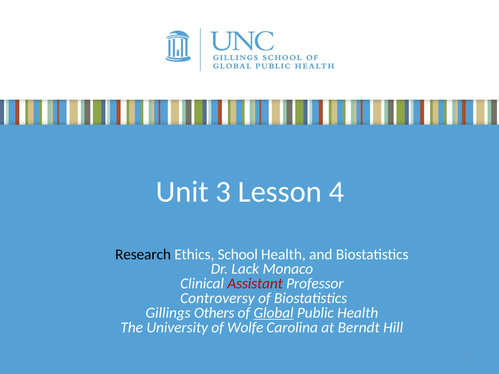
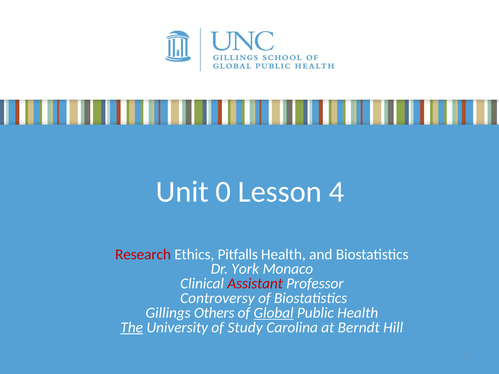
3: 3 -> 0 (223, 192)
Research colour: black -> red (143, 254)
School: School -> Pitfalls (238, 254)
Lack: Lack -> York (245, 269)
The underline: none -> present (132, 328)
Wolfe: Wolfe -> Study (245, 328)
